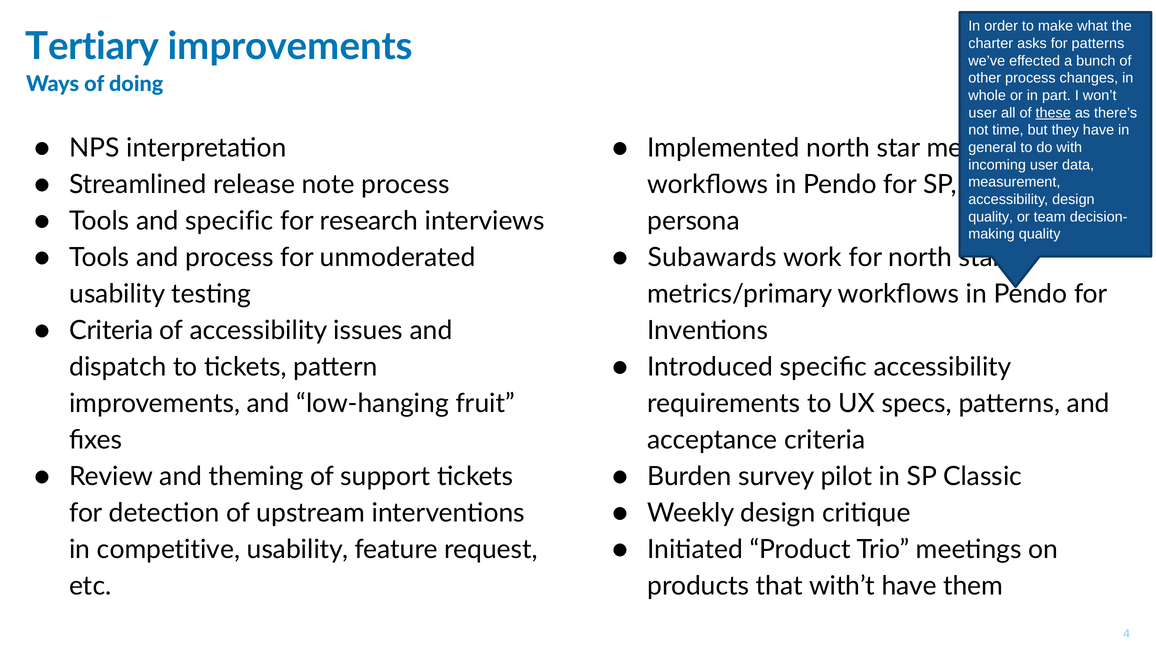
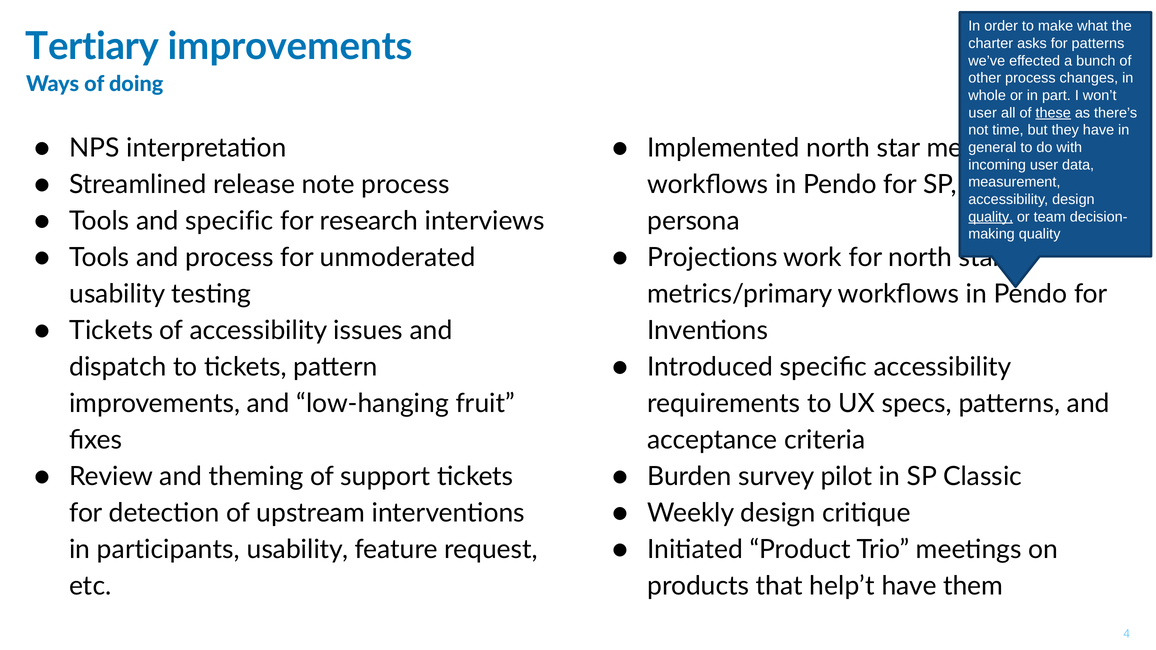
quality underline: none -> present (991, 217)
Subawards: Subawards -> Projections (712, 258)
Criteria: Criteria -> Tickets (111, 331)
competitive: competitive -> participants (168, 550)
with’t: with’t -> help’t (842, 586)
